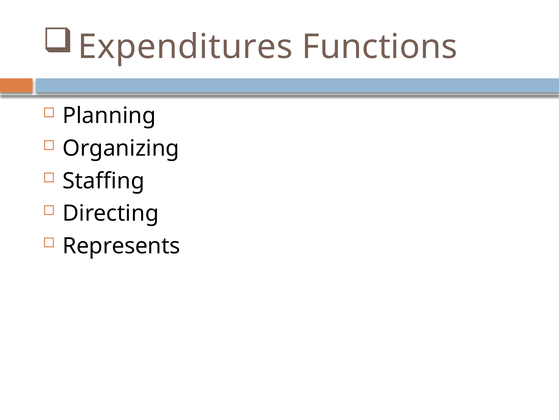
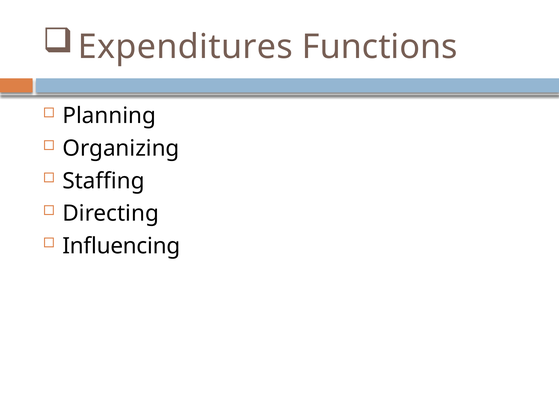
Represents: Represents -> Influencing (121, 246)
